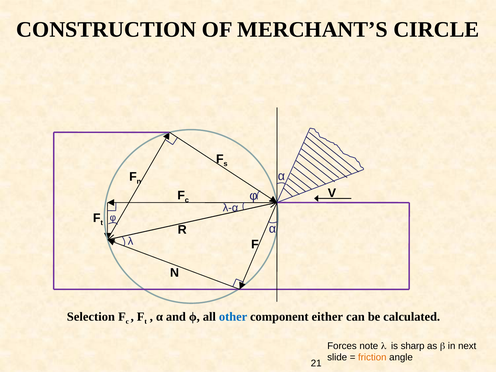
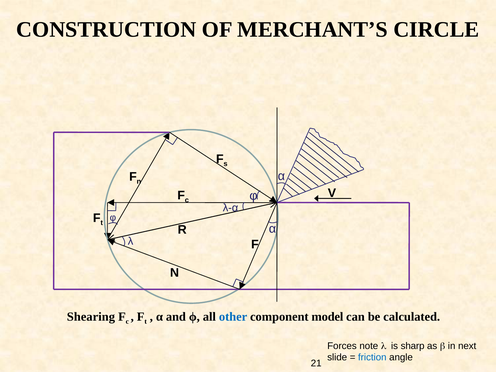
Selection: Selection -> Shearing (91, 317)
either: either -> model (327, 317)
friction colour: orange -> blue (372, 357)
